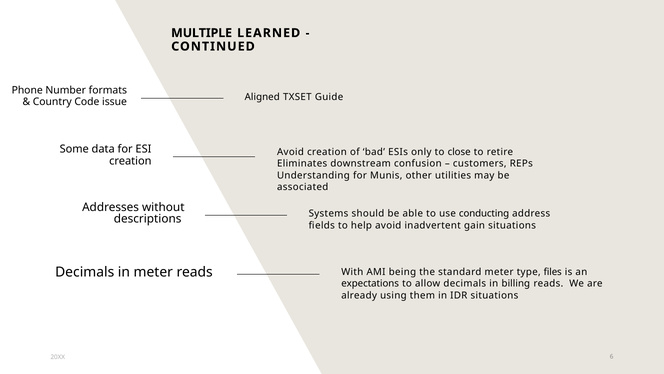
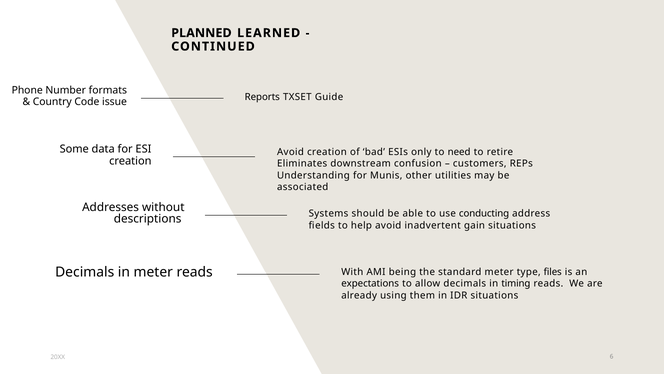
MULTIPLE: MULTIPLE -> PLANNED (201, 33)
Aligned: Aligned -> Reports (262, 97)
close: close -> need (459, 152)
billing: billing -> timing (516, 283)
